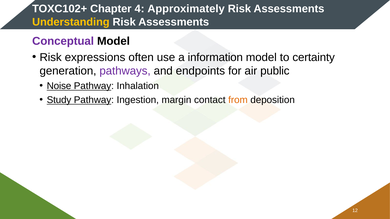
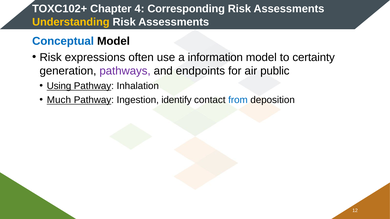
Approximately: Approximately -> Corresponding (186, 9)
Conceptual colour: purple -> blue (63, 41)
Noise: Noise -> Using (59, 86)
Study: Study -> Much (59, 100)
margin: margin -> identify (177, 100)
from colour: orange -> blue (238, 100)
